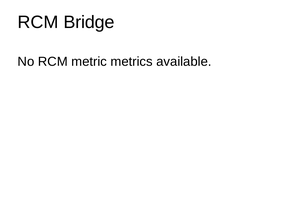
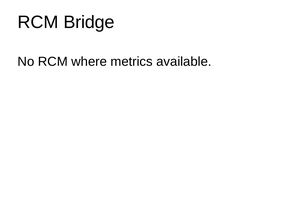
metric: metric -> where (89, 62)
